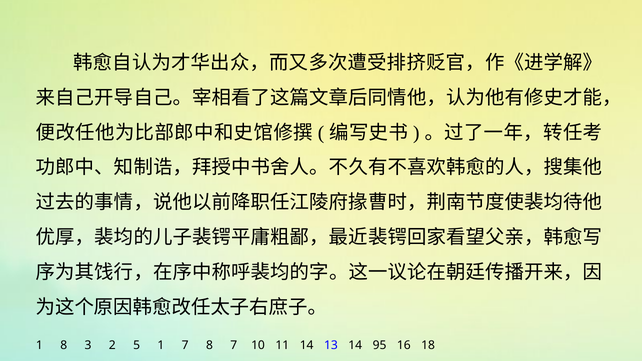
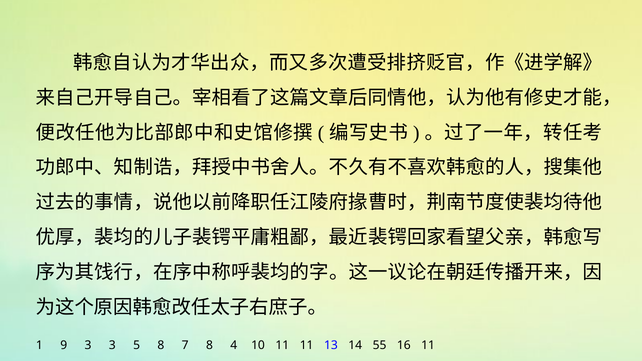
1 8: 8 -> 9 (64, 346)
3 2: 2 -> 3 (112, 346)
5 1: 1 -> 8 (161, 346)
8 7: 7 -> 4 (234, 346)
10 14: 14 -> 11 (307, 346)
95: 95 -> 55 (380, 346)
16 18: 18 -> 11 (428, 346)
